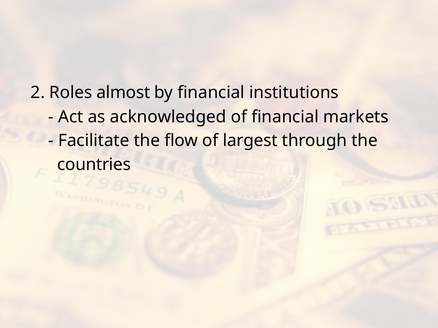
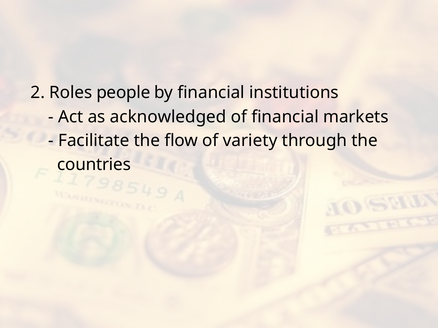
almost: almost -> people (123, 93)
largest: largest -> variety (250, 141)
